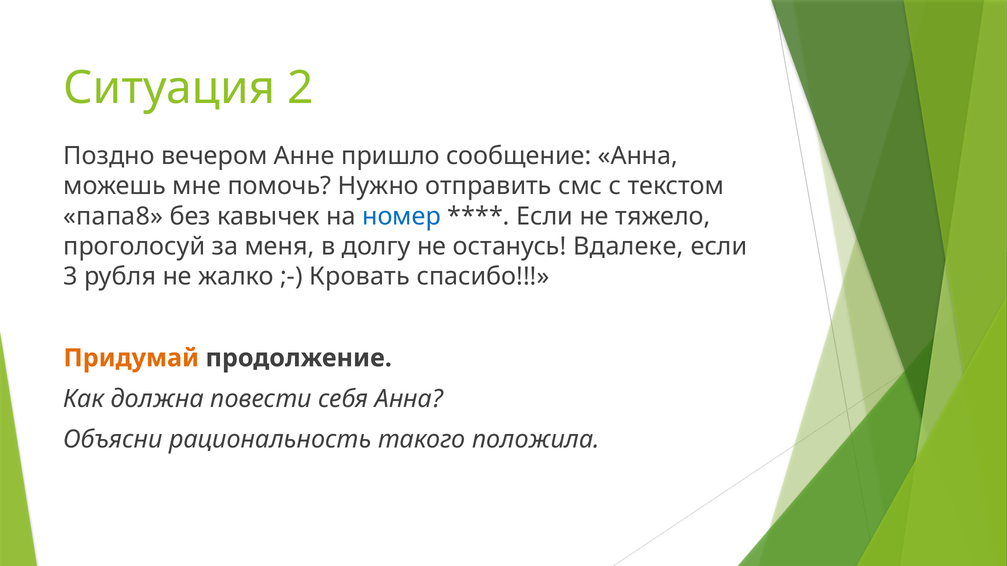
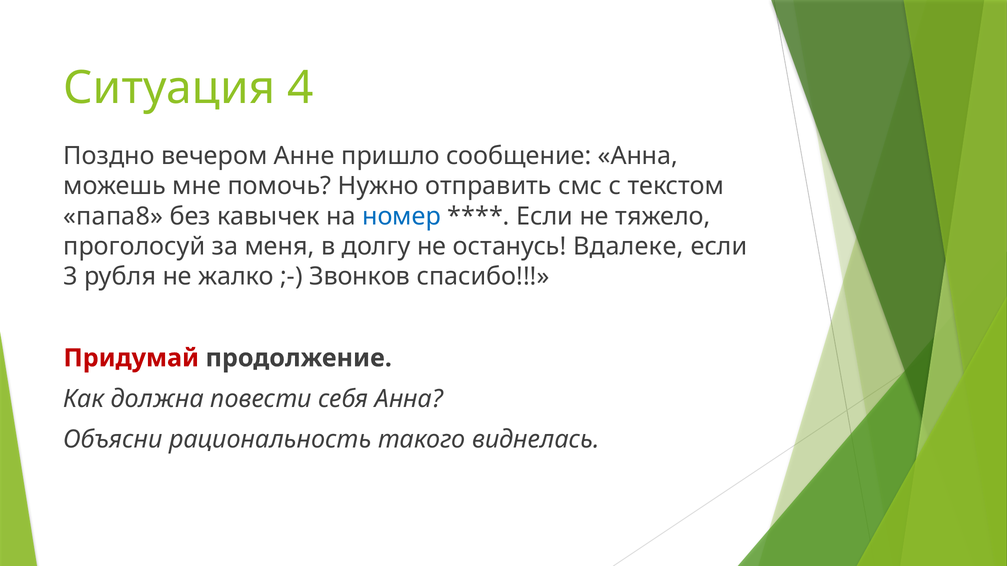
2: 2 -> 4 (300, 88)
Кровать: Кровать -> Звонков (360, 277)
Придумай colour: orange -> red (131, 358)
положила: положила -> виднелась (536, 440)
